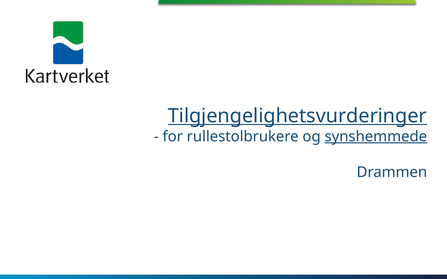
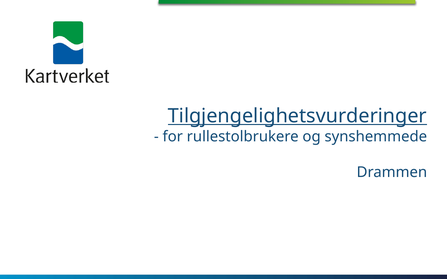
synshemmede underline: present -> none (376, 137)
